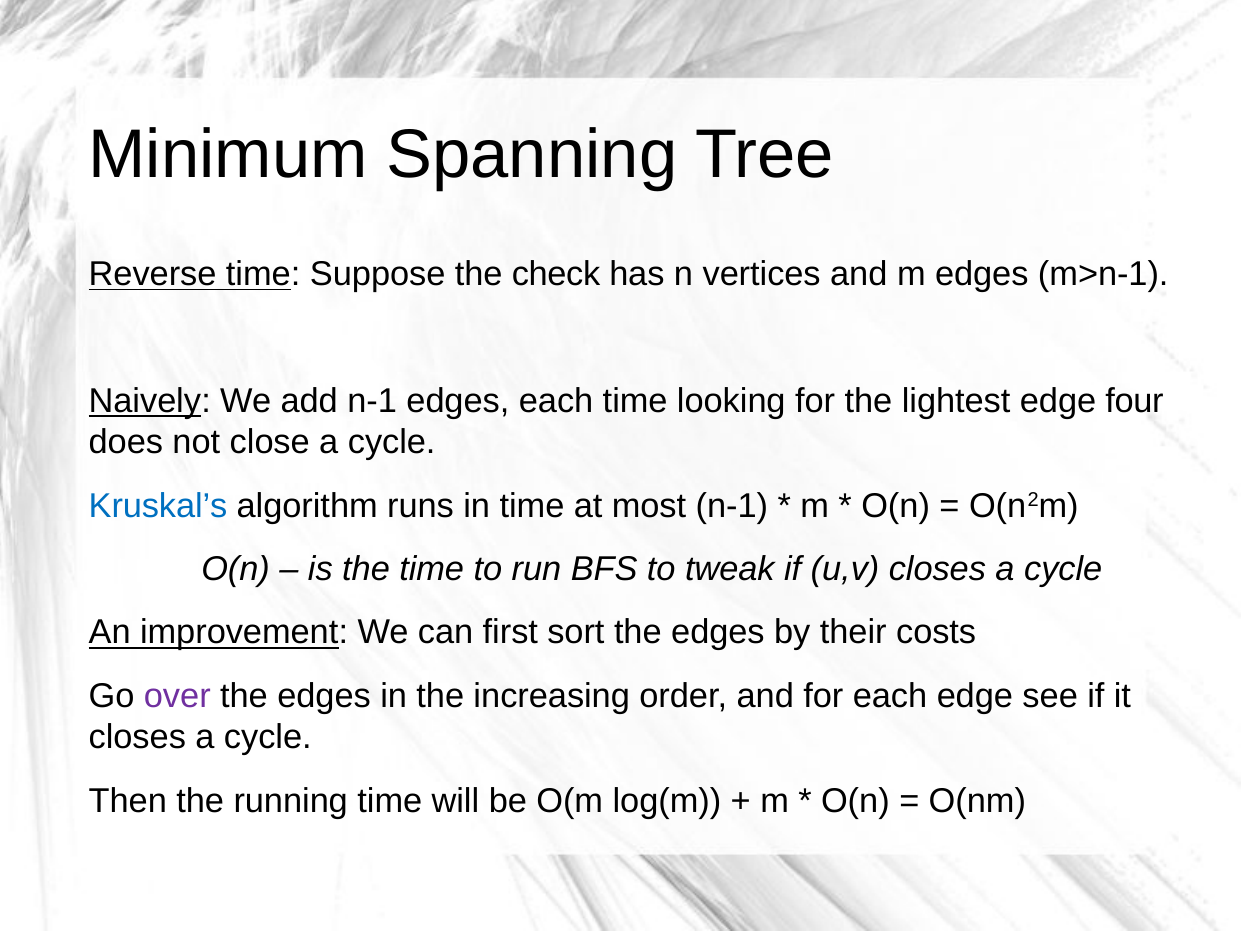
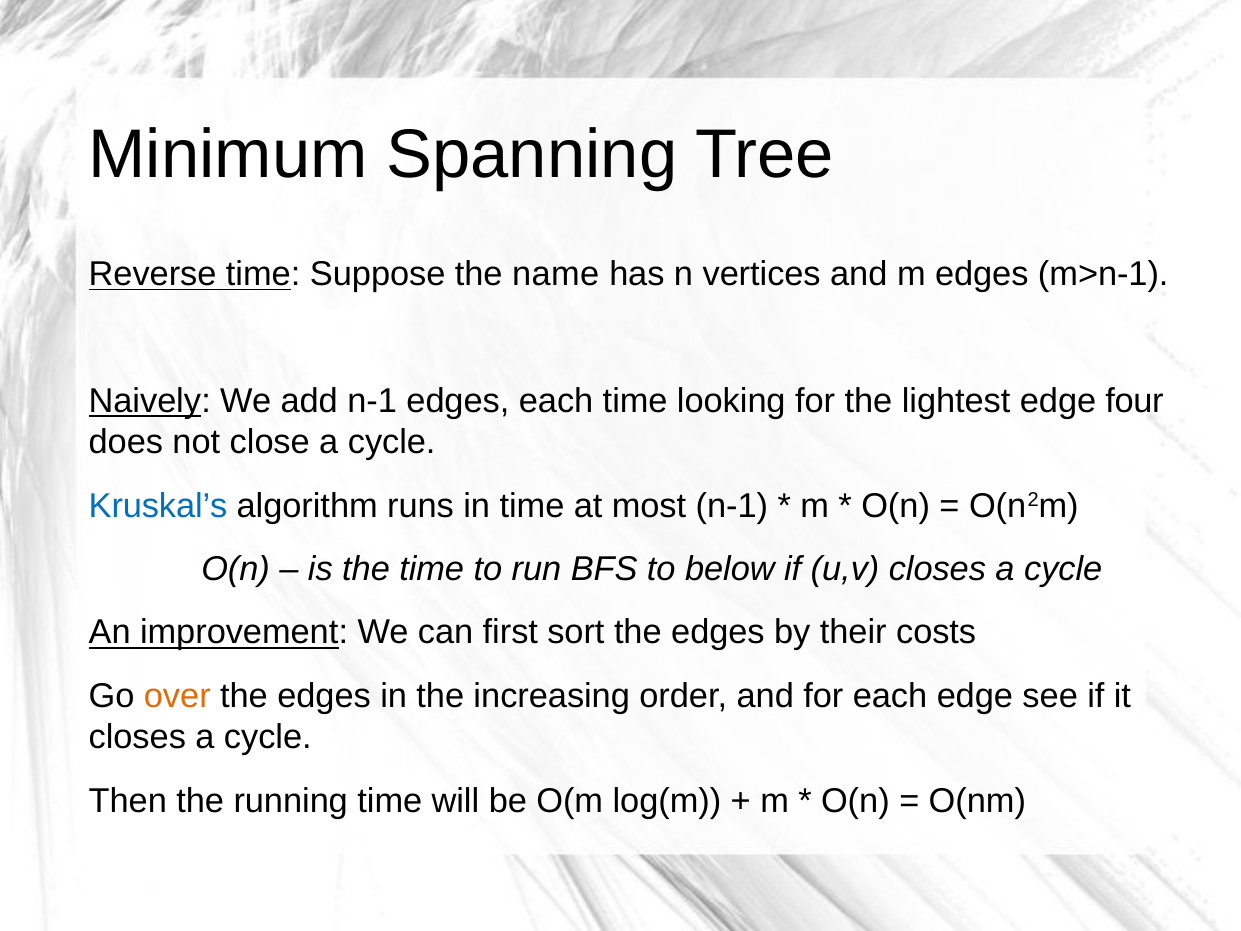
check: check -> name (556, 274)
tweak: tweak -> below (730, 569)
over colour: purple -> orange (177, 696)
